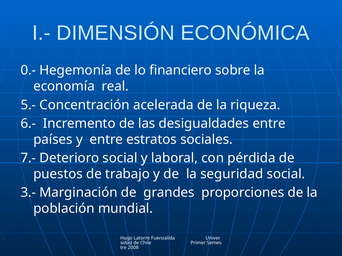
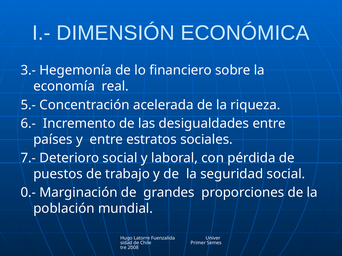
0.-: 0.- -> 3.- (28, 70)
3.-: 3.- -> 0.- (28, 193)
